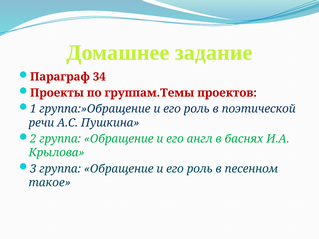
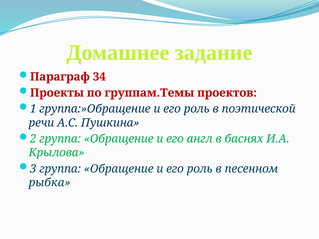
такое: такое -> рыбка (50, 183)
